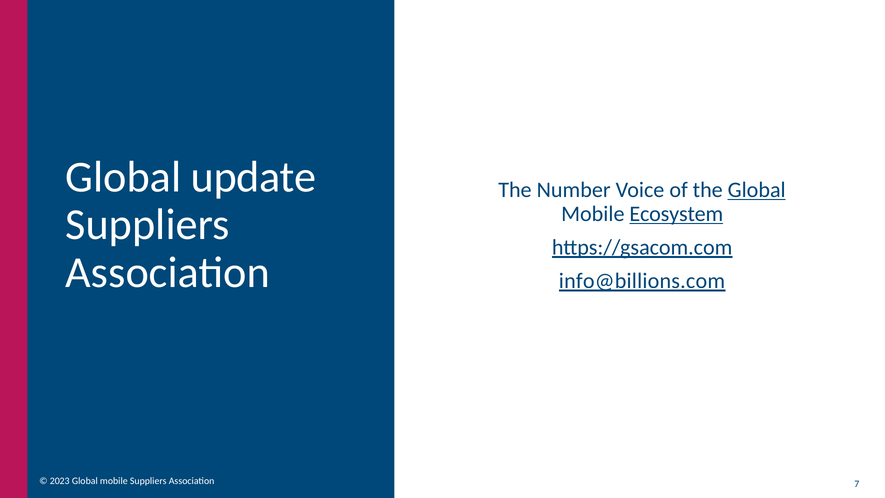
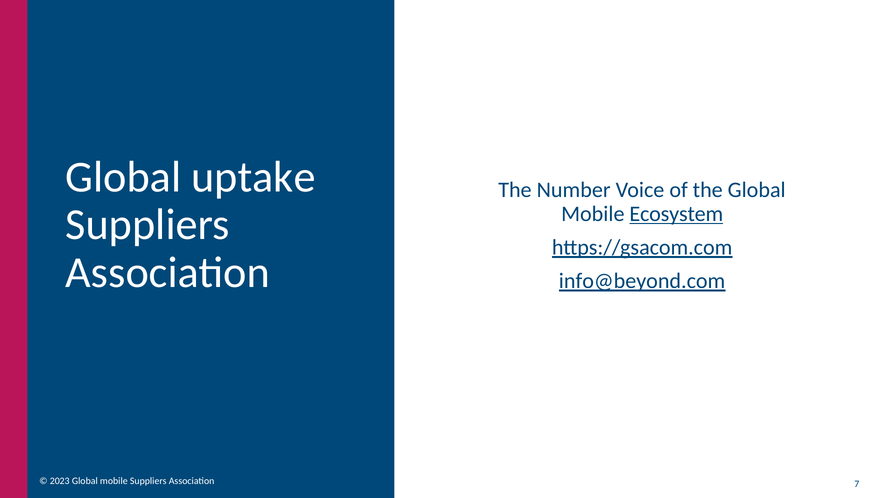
update: update -> uptake (253, 177)
Global underline: present -> none (757, 190)
info@billions.com: info@billions.com -> info@beyond.com (642, 281)
